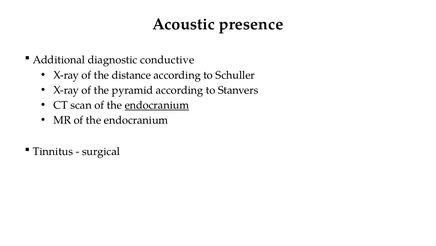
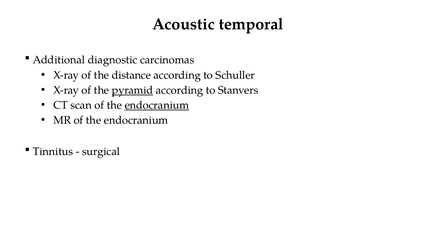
presence: presence -> temporal (251, 24)
conductive: conductive -> carcinomas (167, 60)
pyramid underline: none -> present (133, 90)
